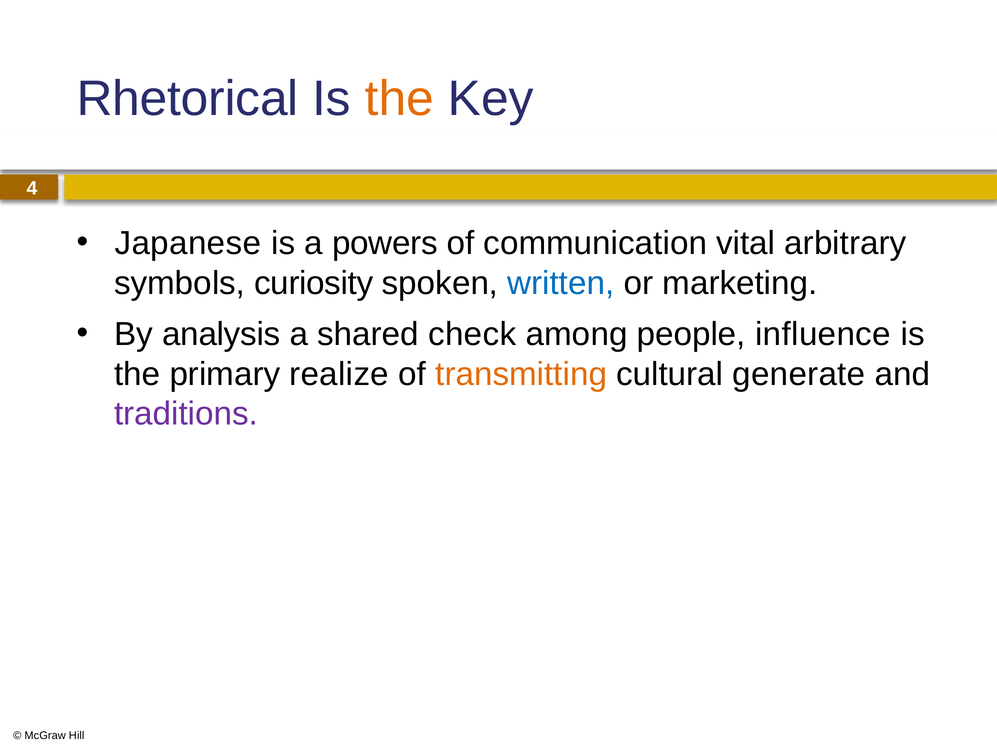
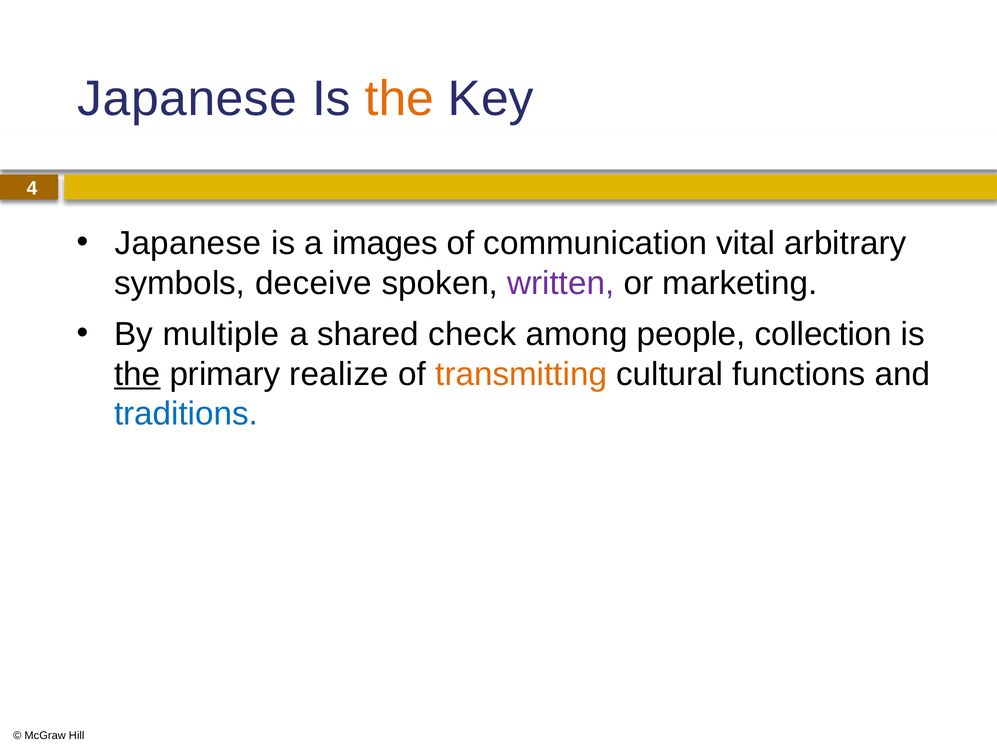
Rhetorical: Rhetorical -> Japanese (187, 99)
powers: powers -> images (385, 243)
curiosity: curiosity -> deceive (313, 283)
written colour: blue -> purple (561, 283)
analysis: analysis -> multiple (221, 334)
influence: influence -> collection (823, 334)
the underline: none -> present (137, 374)
generate: generate -> functions (799, 374)
traditions colour: purple -> blue (186, 414)
